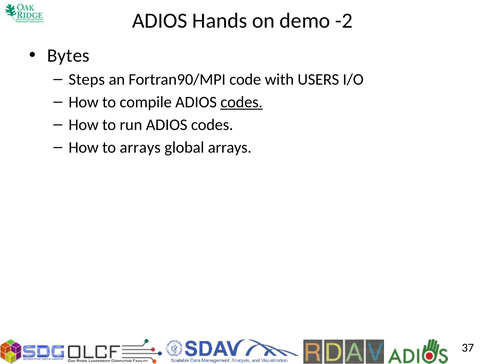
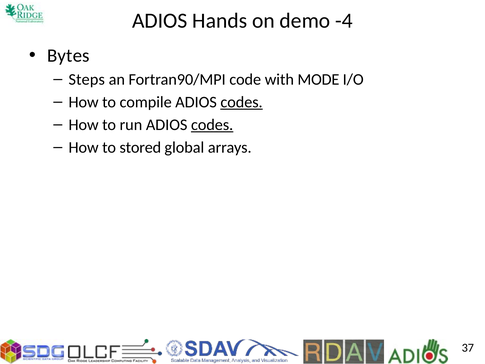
-2: -2 -> -4 (344, 21)
USERS: USERS -> MODE (318, 79)
codes underline: none -> present (212, 125)
to arrays: arrays -> stored (140, 147)
